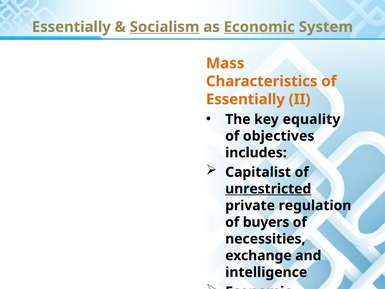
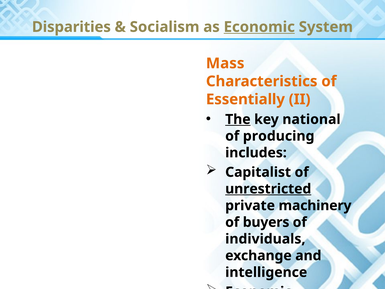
Essentially: Essentially -> Disparities (71, 27)
Socialism underline: present -> none (165, 27)
The underline: none -> present (238, 119)
equality: equality -> national (311, 119)
objectives: objectives -> producing (279, 136)
regulation: regulation -> machinery (315, 205)
necessities: necessities -> individuals (265, 239)
